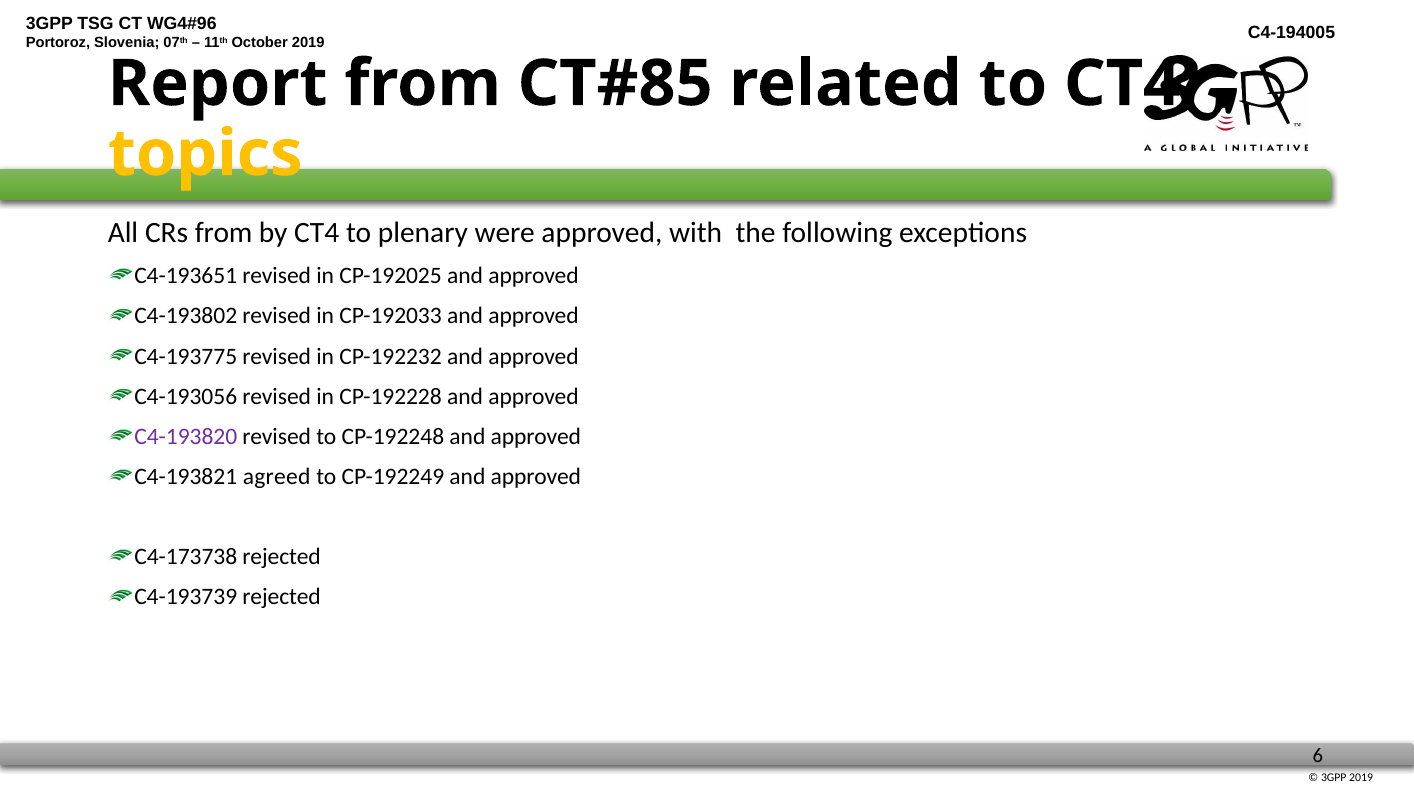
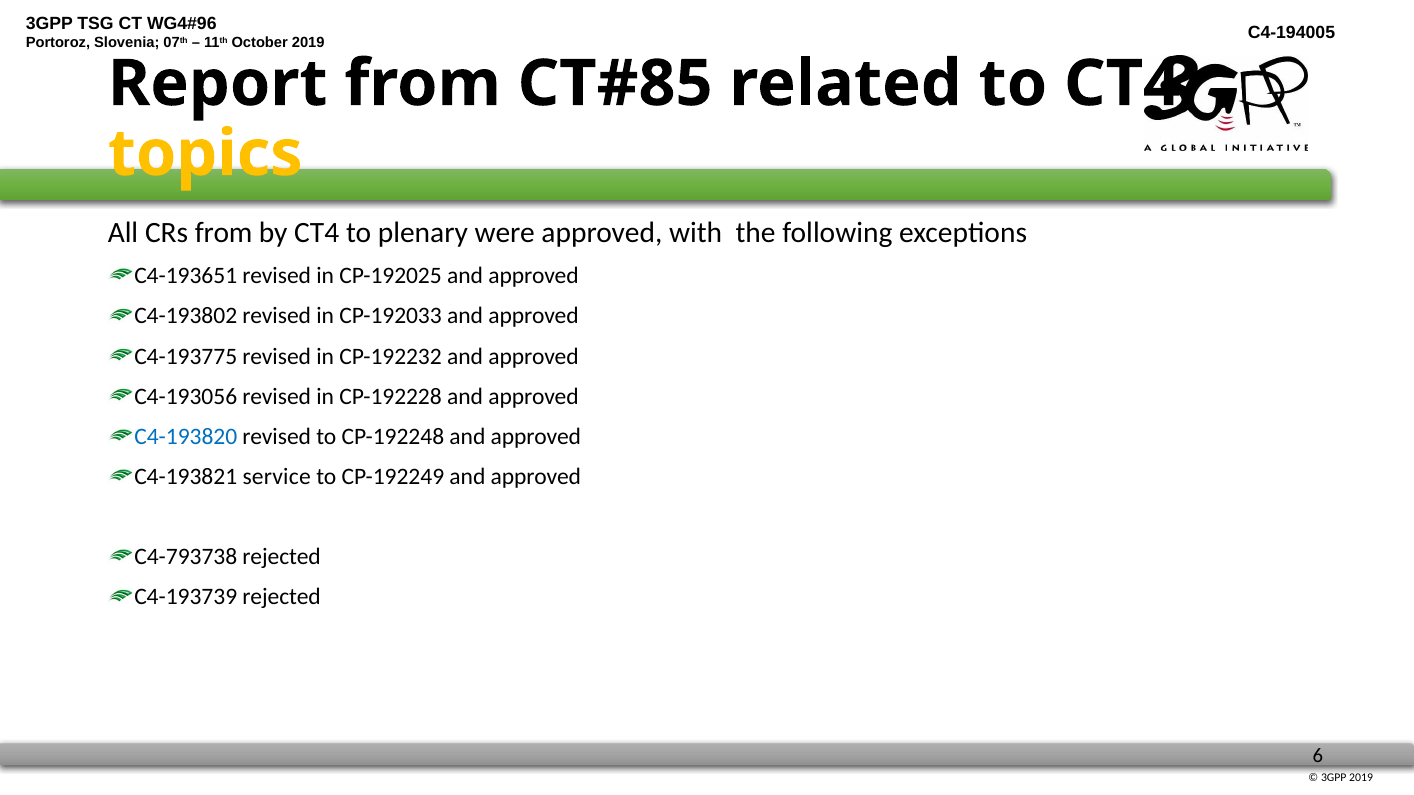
C4-193820 colour: purple -> blue (186, 437)
agreed: agreed -> service (277, 477)
C4-173738: C4-173738 -> C4-793738 (186, 557)
